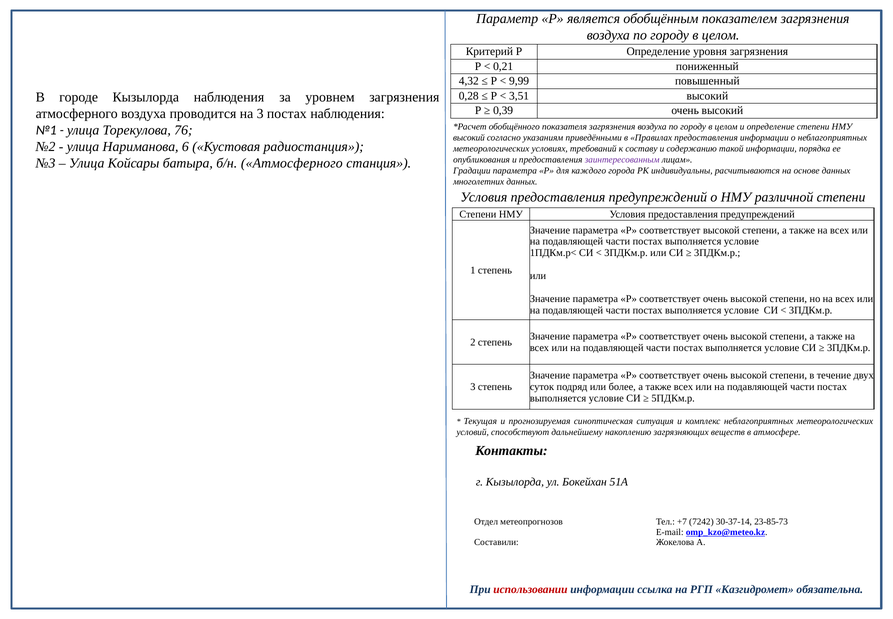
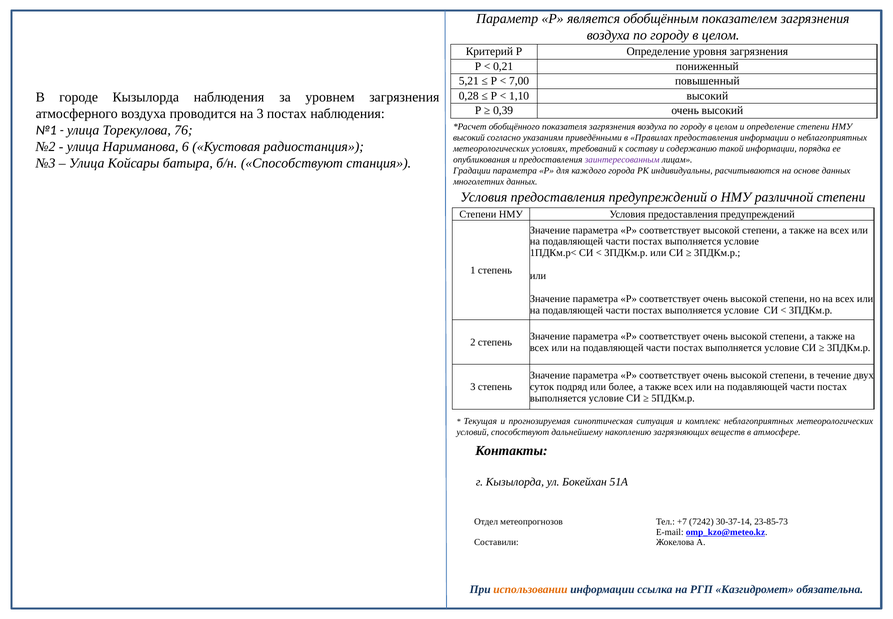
4,32: 4,32 -> 5,21 (469, 81)
9,99: 9,99 -> 7,00 (519, 81)
3,51: 3,51 -> 1,10 (519, 96)
б/н Атмосферного: Атмосферного -> Способствуют (292, 163)
использовании colour: red -> orange (530, 589)
